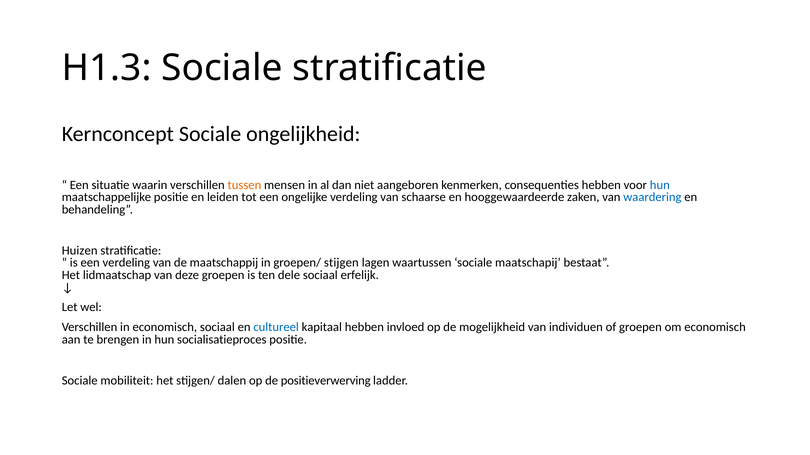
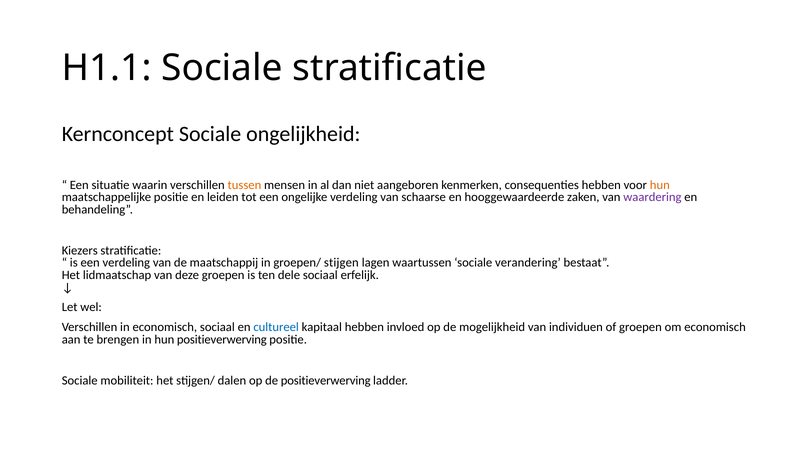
H1.3: H1.3 -> H1.1 (107, 68)
hun colour: blue -> orange (660, 185)
waardering colour: blue -> purple (652, 197)
Huizen: Huizen -> Kiezers (80, 251)
maatschapij: maatschapij -> verandering (528, 263)
hun socialisatieproces: socialisatieproces -> positieverwerving (222, 340)
